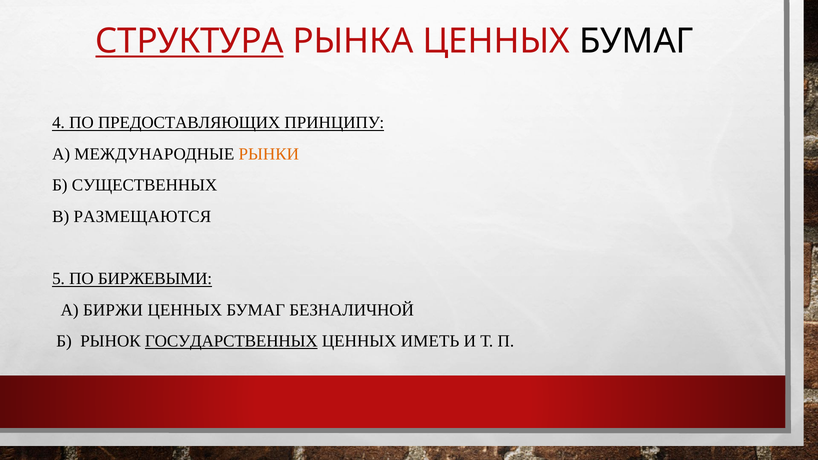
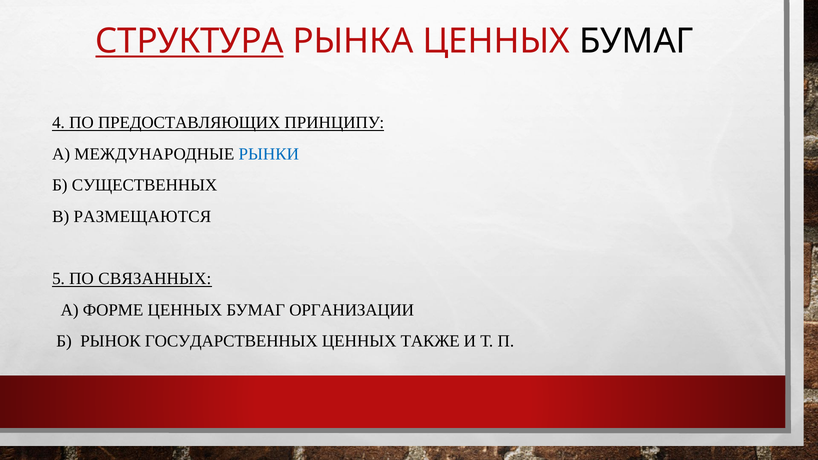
РЫНКИ colour: orange -> blue (269, 154)
БИРЖЕВЫМИ: БИРЖЕВЫМИ -> СВЯЗАННЫХ (155, 279)
БИРЖИ: БИРЖИ -> ФОРМЕ (113, 310)
БЕЗНАЛИЧНОЙ: БЕЗНАЛИЧНОЙ -> ОРГАНИЗАЦИИ (352, 310)
ГОСУДАРСТВЕННЫХ underline: present -> none (231, 341)
ИМЕТЬ: ИМЕТЬ -> ТАКЖЕ (430, 341)
